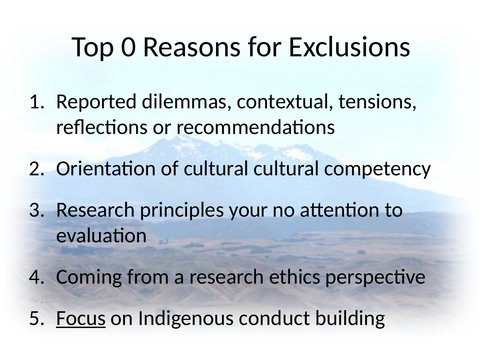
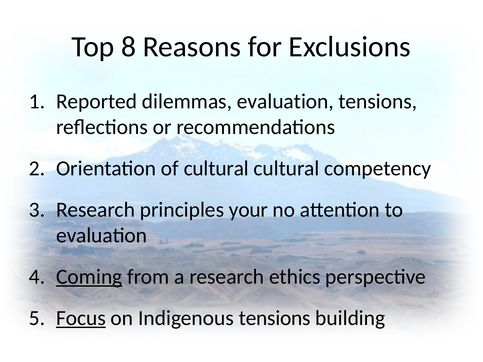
0: 0 -> 8 (129, 47)
dilemmas contextual: contextual -> evaluation (285, 101)
Coming underline: none -> present (89, 277)
Indigenous conduct: conduct -> tensions (275, 318)
